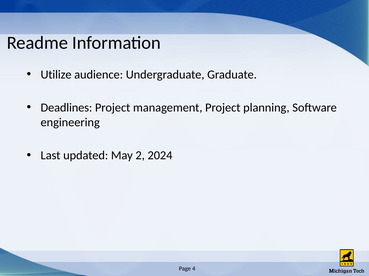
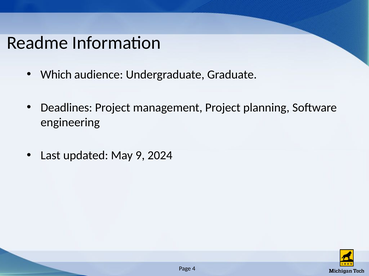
Utilize: Utilize -> Which (56, 75)
2: 2 -> 9 (140, 156)
